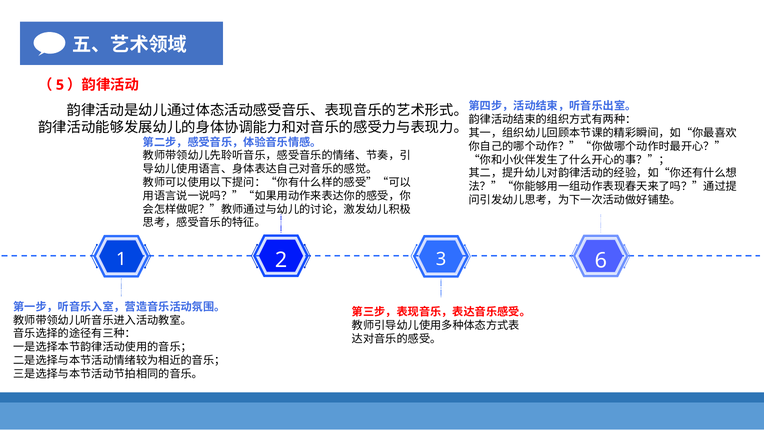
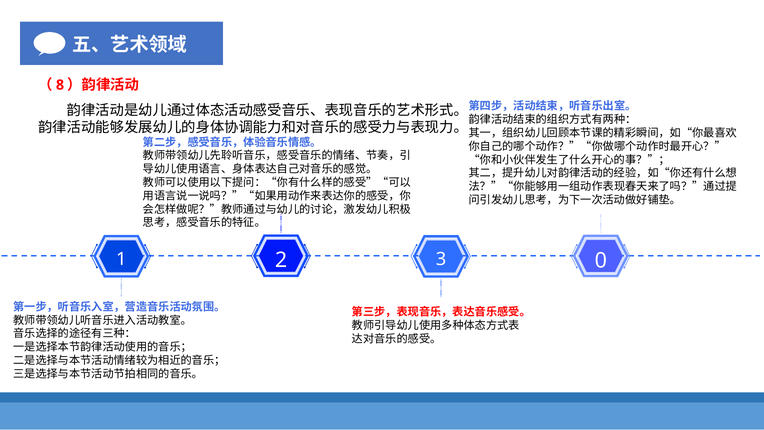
5: 5 -> 8 (60, 85)
6: 6 -> 0 (601, 260)
